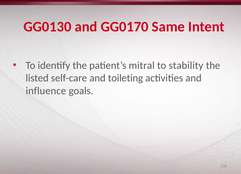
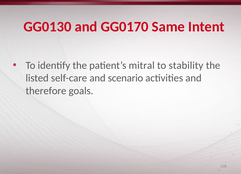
toileting: toileting -> scenario (125, 78)
influence: influence -> therefore (46, 91)
